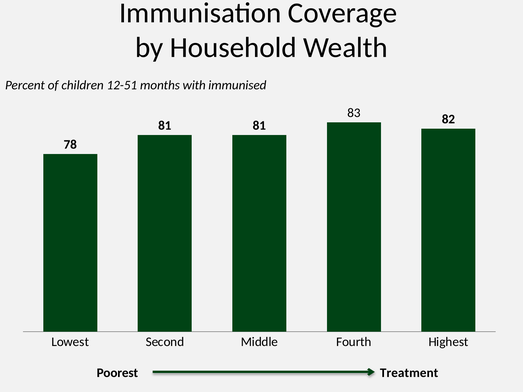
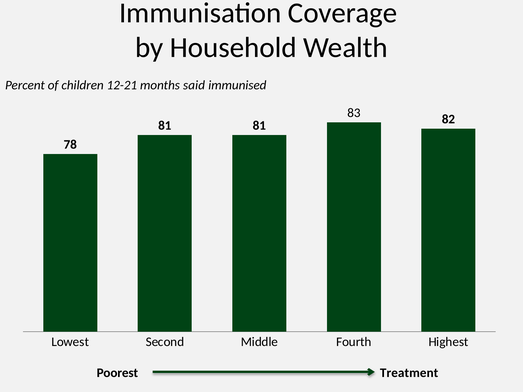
12-51: 12-51 -> 12-21 (122, 85)
with: with -> said (194, 85)
